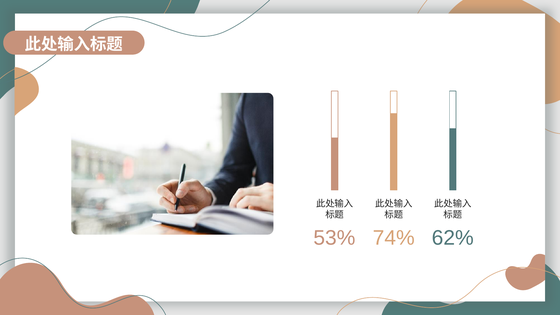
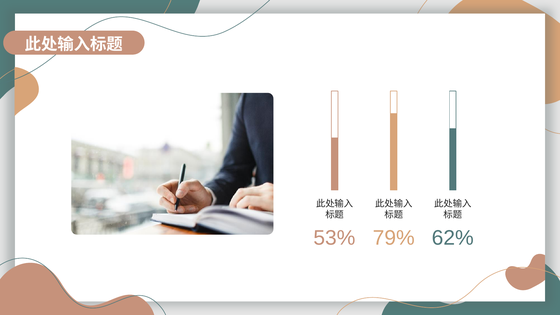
74%: 74% -> 79% (394, 238)
